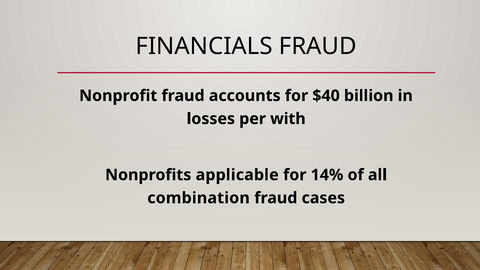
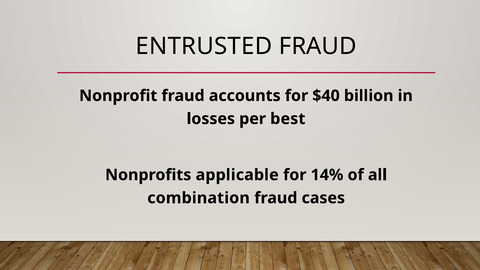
FINANCIALS: FINANCIALS -> ENTRUSTED (204, 46)
with: with -> best (288, 119)
